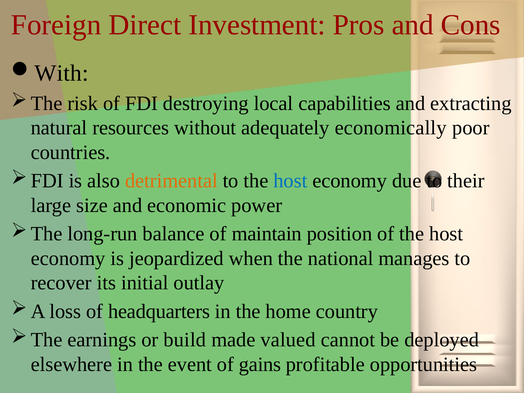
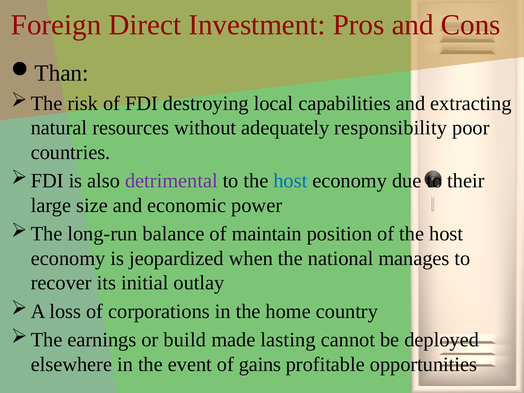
With: With -> Than (62, 73)
economically: economically -> responsibility (391, 128)
detrimental colour: orange -> purple (171, 181)
headquarters: headquarters -> corporations (159, 311)
valued: valued -> lasting (288, 340)
